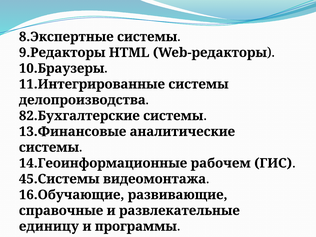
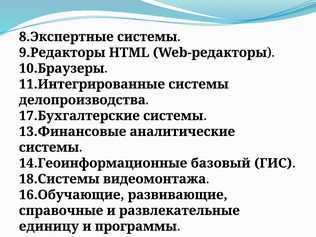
82.Бухгалтерские: 82.Бухгалтерские -> 17.Бухгалтерские (79, 116)
рабочем: рабочем -> базовый (221, 163)
45.Системы: 45.Системы -> 18.Системы (59, 179)
